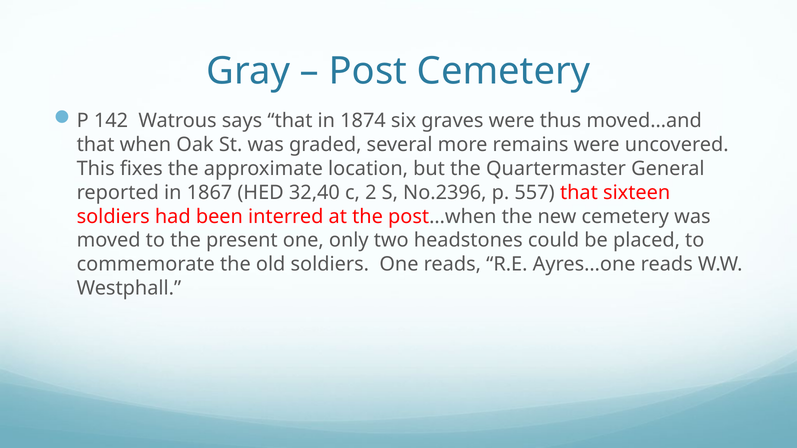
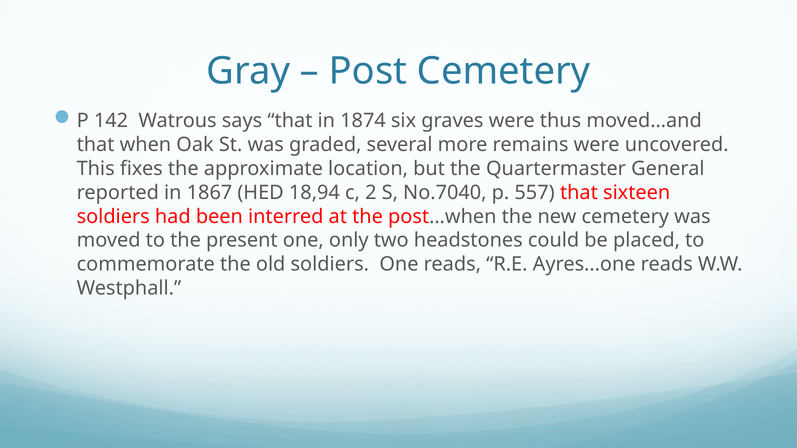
32,40: 32,40 -> 18,94 (314, 193)
No.2396: No.2396 -> No.7040 (445, 193)
